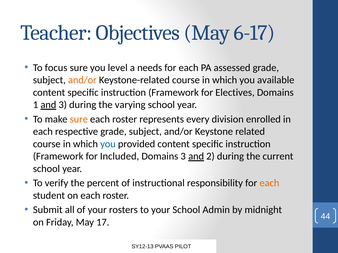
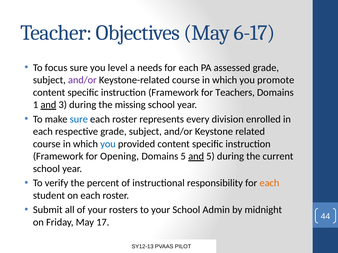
and/or colour: orange -> purple (82, 80)
available: available -> promote (276, 80)
Electives: Electives -> Teachers (235, 93)
varying: varying -> missing (130, 105)
sure colour: orange -> blue (79, 119)
Included: Included -> Opening (120, 157)
Domains 3: 3 -> 5 (183, 157)
and 2: 2 -> 5 (210, 157)
